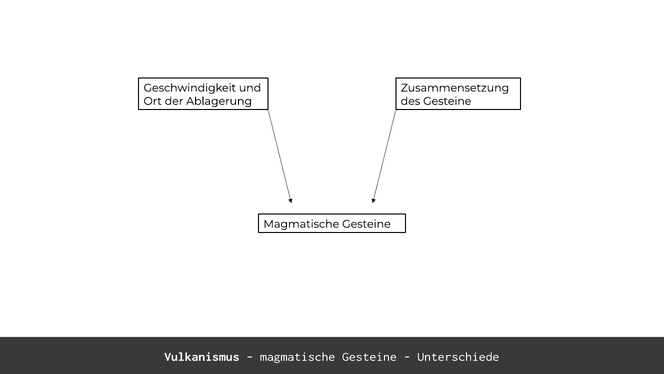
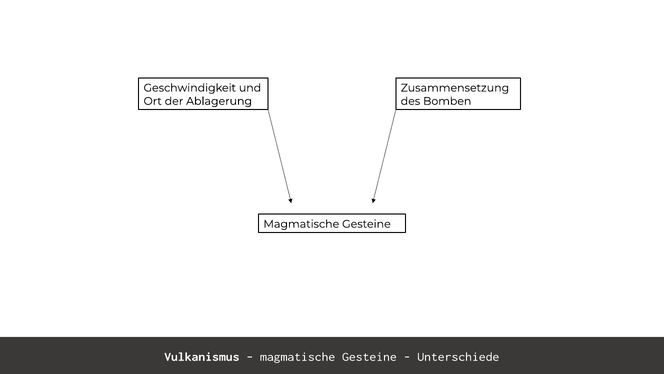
des Gesteine: Gesteine -> Bomben (447, 101)
